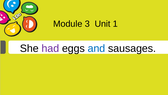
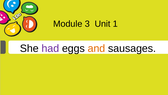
and colour: blue -> orange (96, 48)
